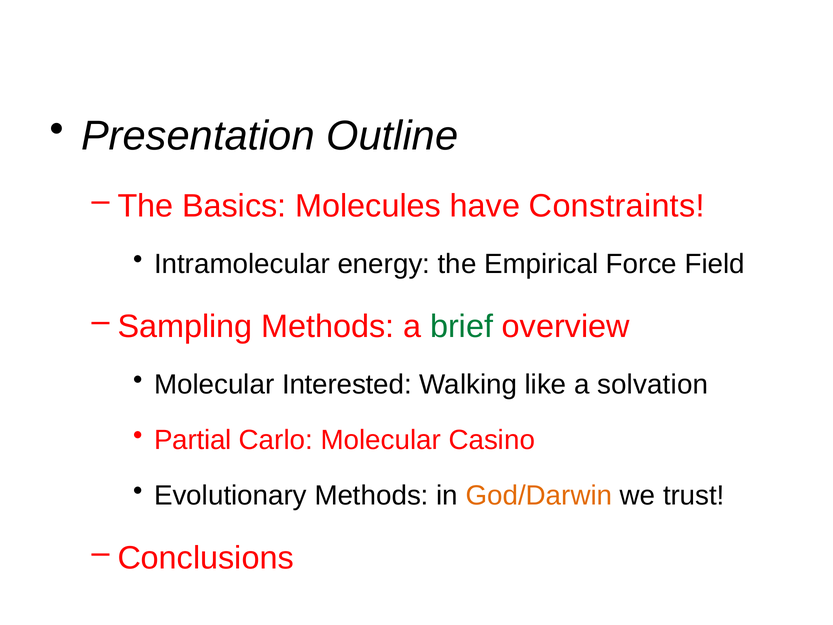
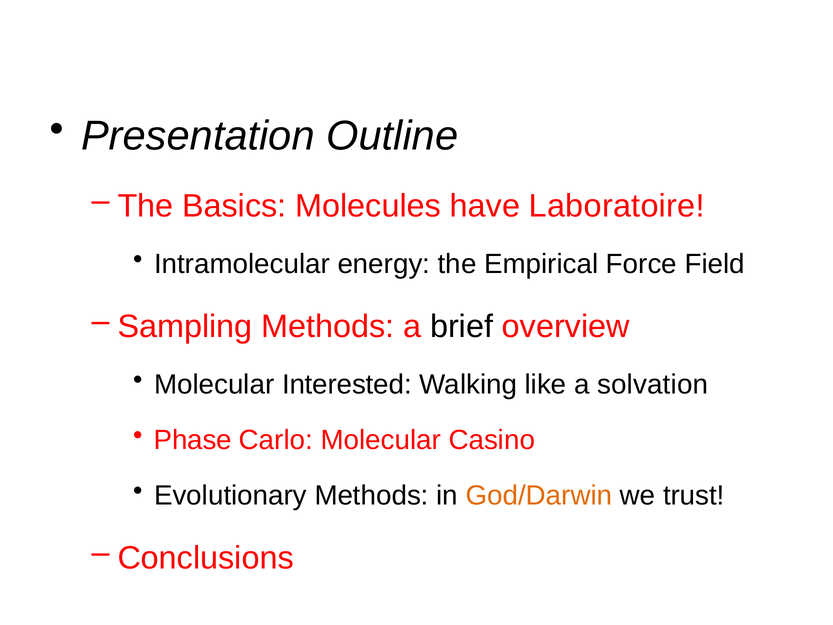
Constraints: Constraints -> Laboratoire (617, 206)
brief colour: green -> black (462, 326)
Partial: Partial -> Phase (193, 440)
